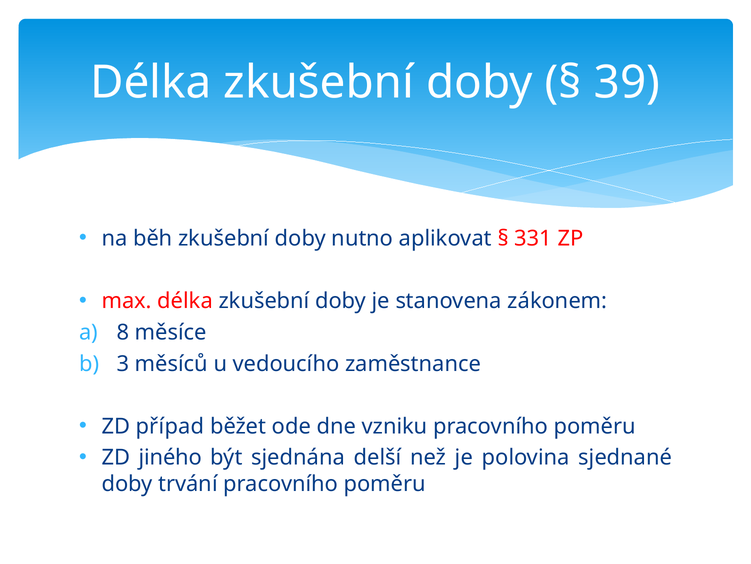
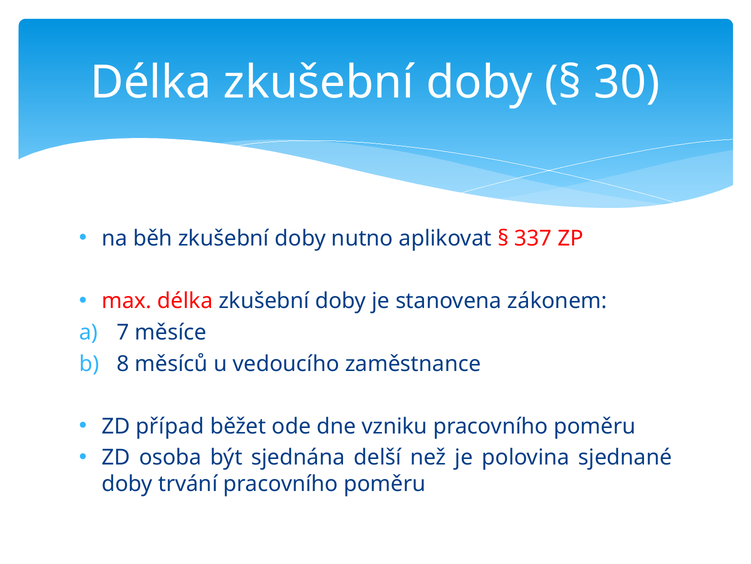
39: 39 -> 30 (627, 82)
331: 331 -> 337 (533, 238)
8: 8 -> 7 (123, 332)
3: 3 -> 8 (123, 363)
jiného: jiného -> osoba (170, 457)
